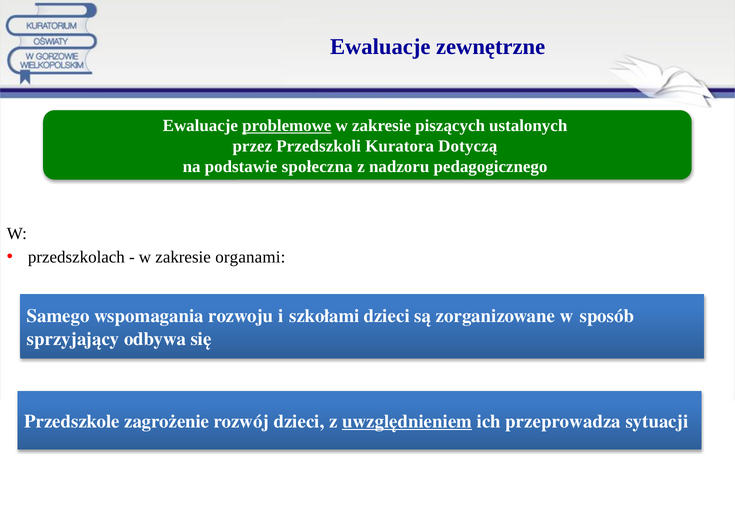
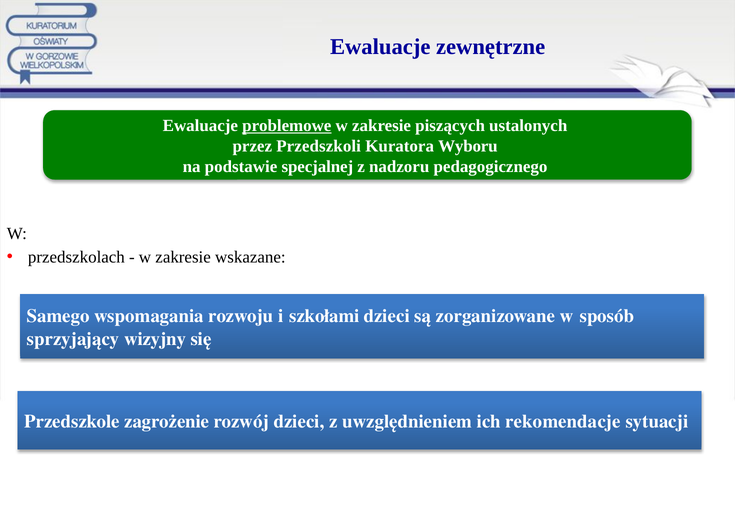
Dotyczą: Dotyczą -> Wyboru (468, 146)
społeczna: społeczna -> specjalnej (317, 166)
organami: organami -> wskazane (250, 257)
odbywa: odbywa -> wizyjny (155, 339)
uwzględnieniem underline: present -> none (407, 421)
przeprowadza: przeprowadza -> rekomendacje (563, 421)
